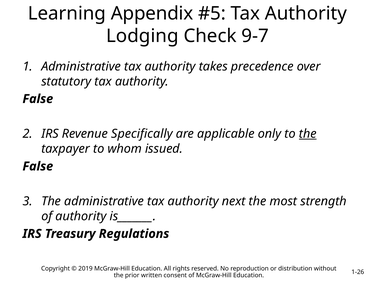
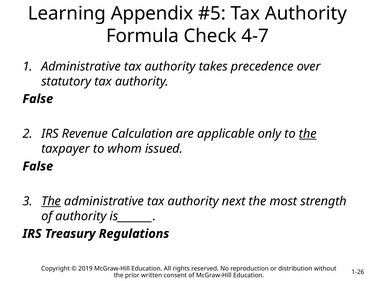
Lodging: Lodging -> Formula (142, 36)
9-7: 9-7 -> 4-7 (255, 36)
Specifically: Specifically -> Calculation (142, 134)
The underline: none -> present (51, 201)
